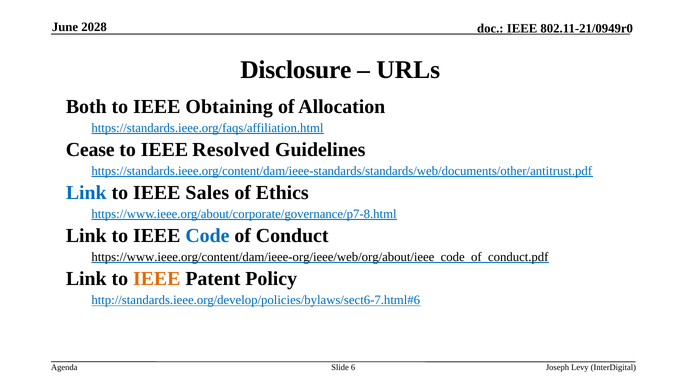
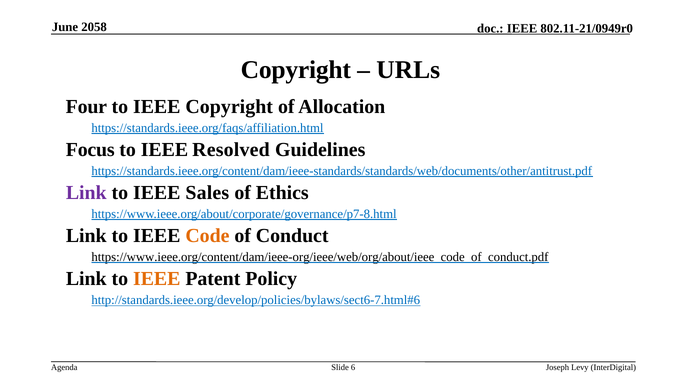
2028: 2028 -> 2058 (94, 27)
Disclosure: Disclosure -> Copyright (296, 70)
Both: Both -> Four (86, 107)
IEEE Obtaining: Obtaining -> Copyright (229, 107)
Cease: Cease -> Focus (90, 150)
Link colour: blue -> purple (86, 193)
Code colour: blue -> orange (207, 236)
